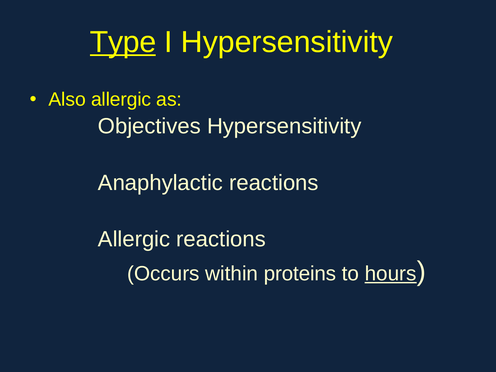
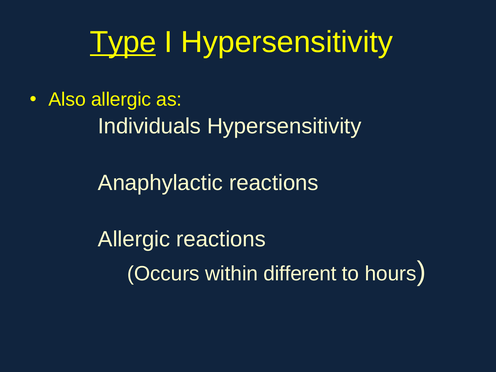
Objectives: Objectives -> Individuals (149, 126)
proteins: proteins -> different (300, 274)
hours underline: present -> none (391, 274)
